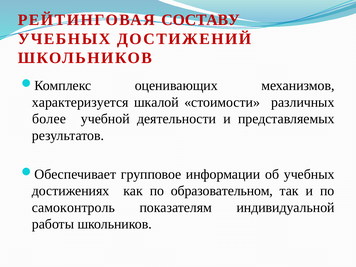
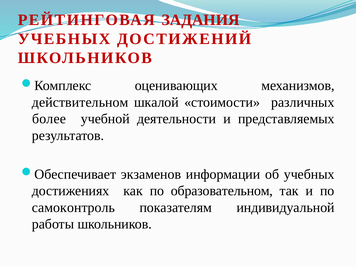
СОСТАВУ: СОСТАВУ -> ЗАДАНИЯ (201, 20)
характеризуется: характеризуется -> действительном (80, 102)
групповое: групповое -> экзаменов (151, 174)
